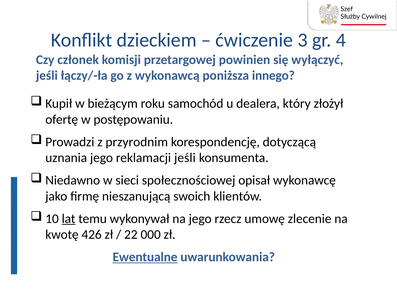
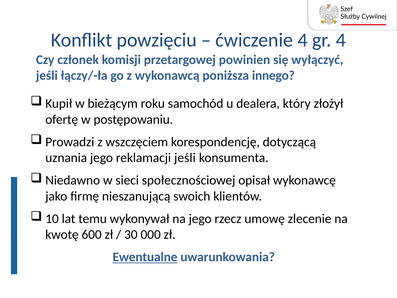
dzieckiem: dzieckiem -> powzięciu (157, 40)
ćwiczenie 3: 3 -> 4 (303, 40)
przyrodnim: przyrodnim -> wszczęciem (137, 142)
lat underline: present -> none (69, 219)
426: 426 -> 600 (92, 234)
22: 22 -> 30 (131, 234)
